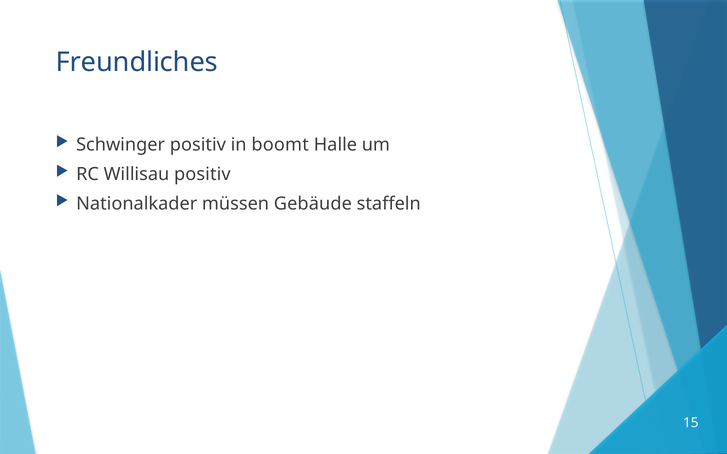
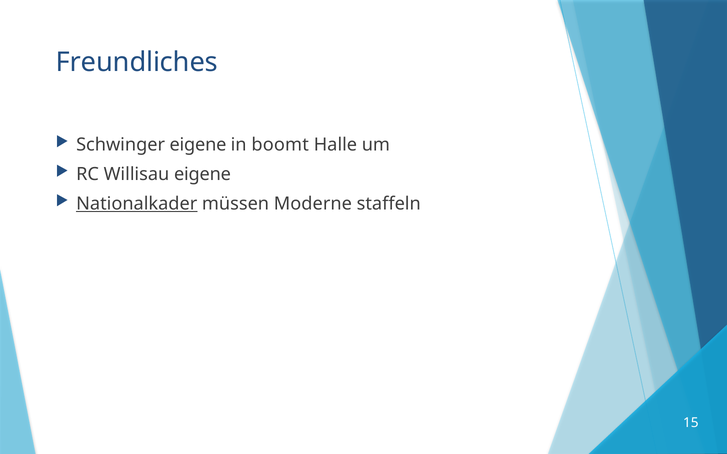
Schwinger positiv: positiv -> eigene (198, 145)
Willisau positiv: positiv -> eigene (203, 174)
Nationalkader underline: none -> present (137, 204)
Gebäude: Gebäude -> Moderne (313, 204)
